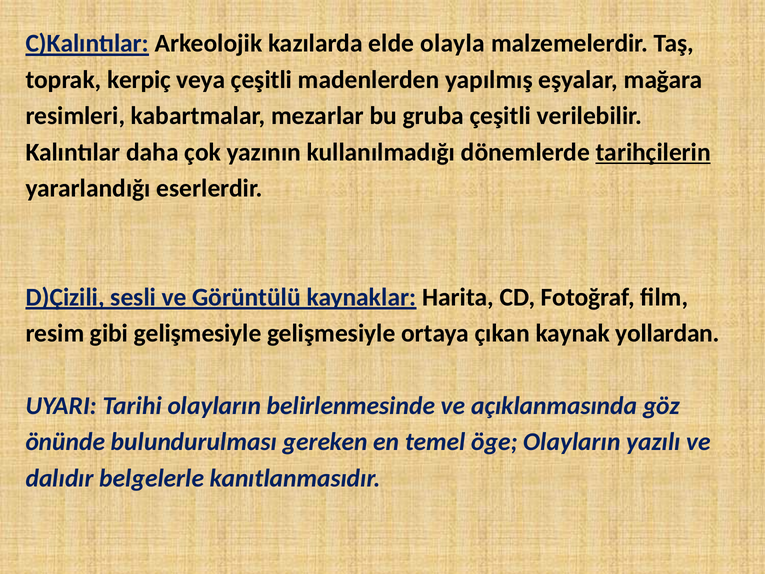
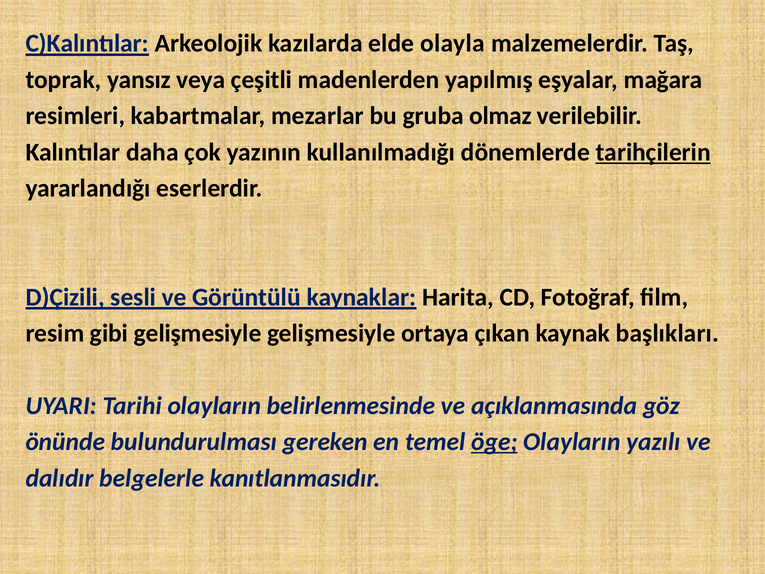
kerpiç: kerpiç -> yansız (139, 80)
gruba çeşitli: çeşitli -> olmaz (500, 116)
yollardan: yollardan -> başlıkları (667, 333)
öge underline: none -> present (494, 442)
